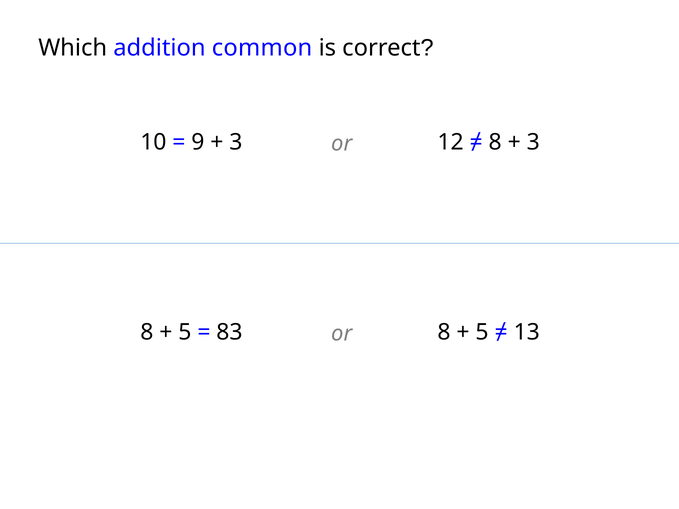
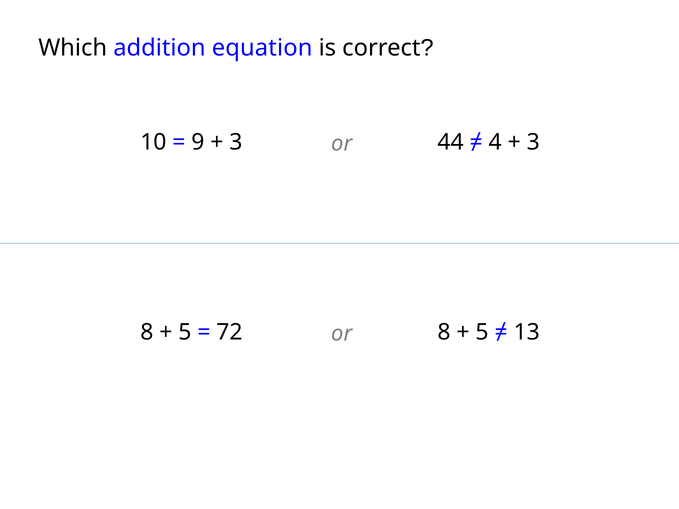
common: common -> equation (262, 48)
12: 12 -> 44 (451, 142)
8: 8 -> 4 (495, 142)
83: 83 -> 72 (229, 332)
